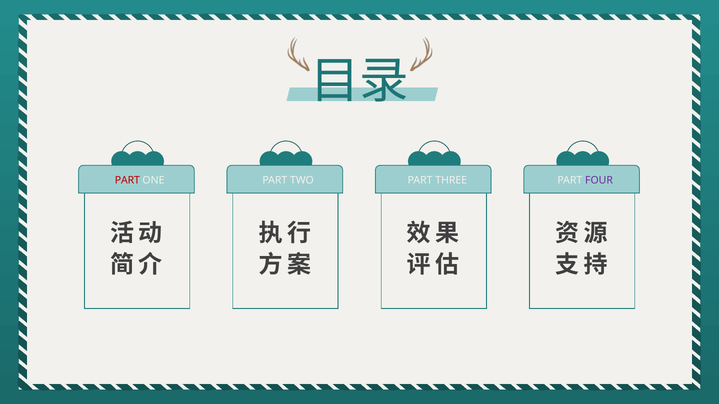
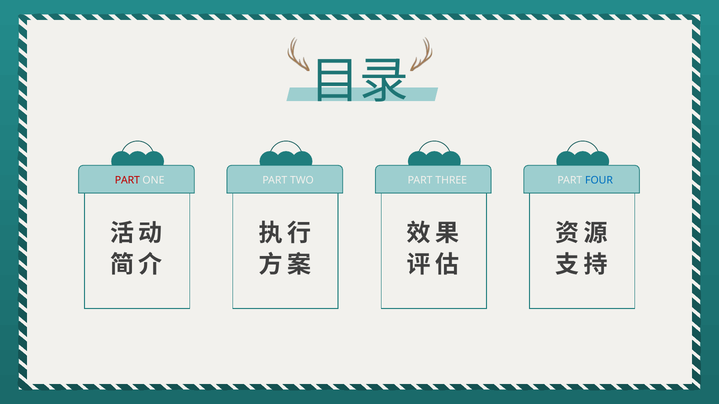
FOUR colour: purple -> blue (599, 180)
